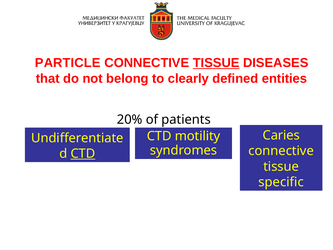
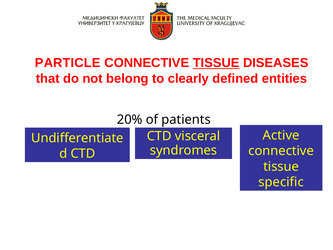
Caries: Caries -> Active (281, 135)
motility: motility -> visceral (198, 136)
CTD underline: present -> none (83, 153)
